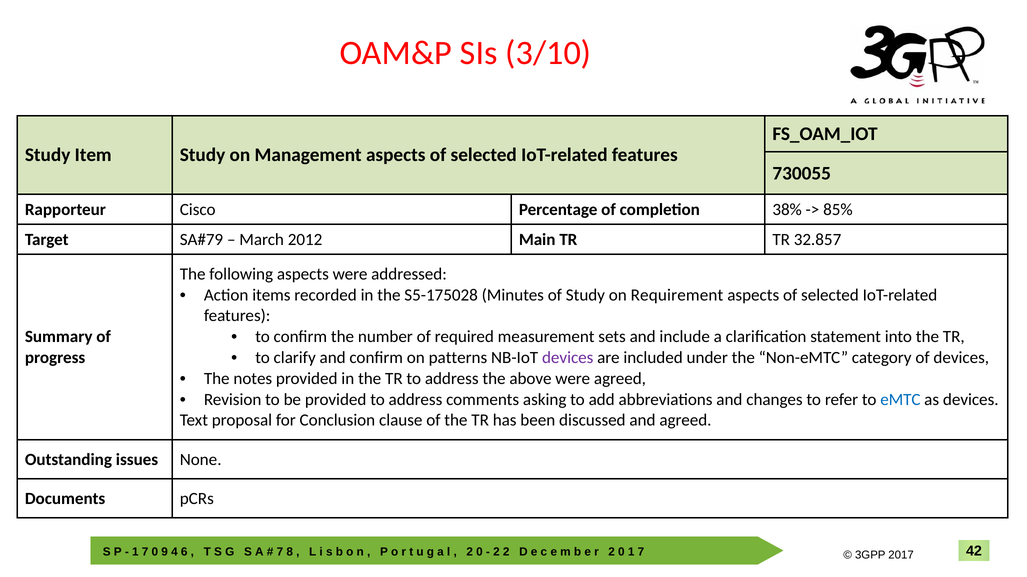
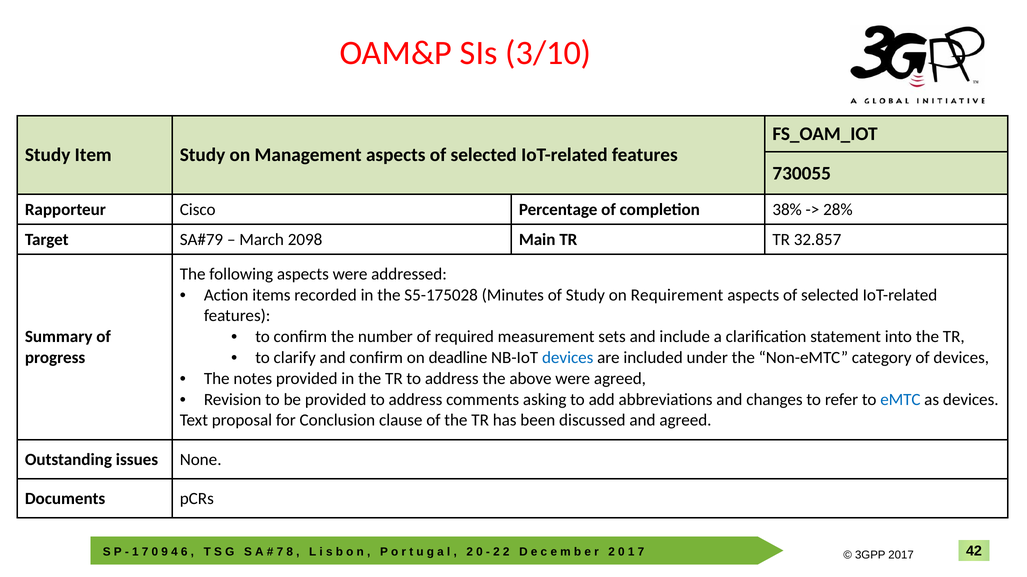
85%: 85% -> 28% (838, 210)
March 2012: 2012 -> 2098 (305, 240)
patterns: patterns -> deadline (458, 358)
devices colour: purple -> blue (568, 358)
